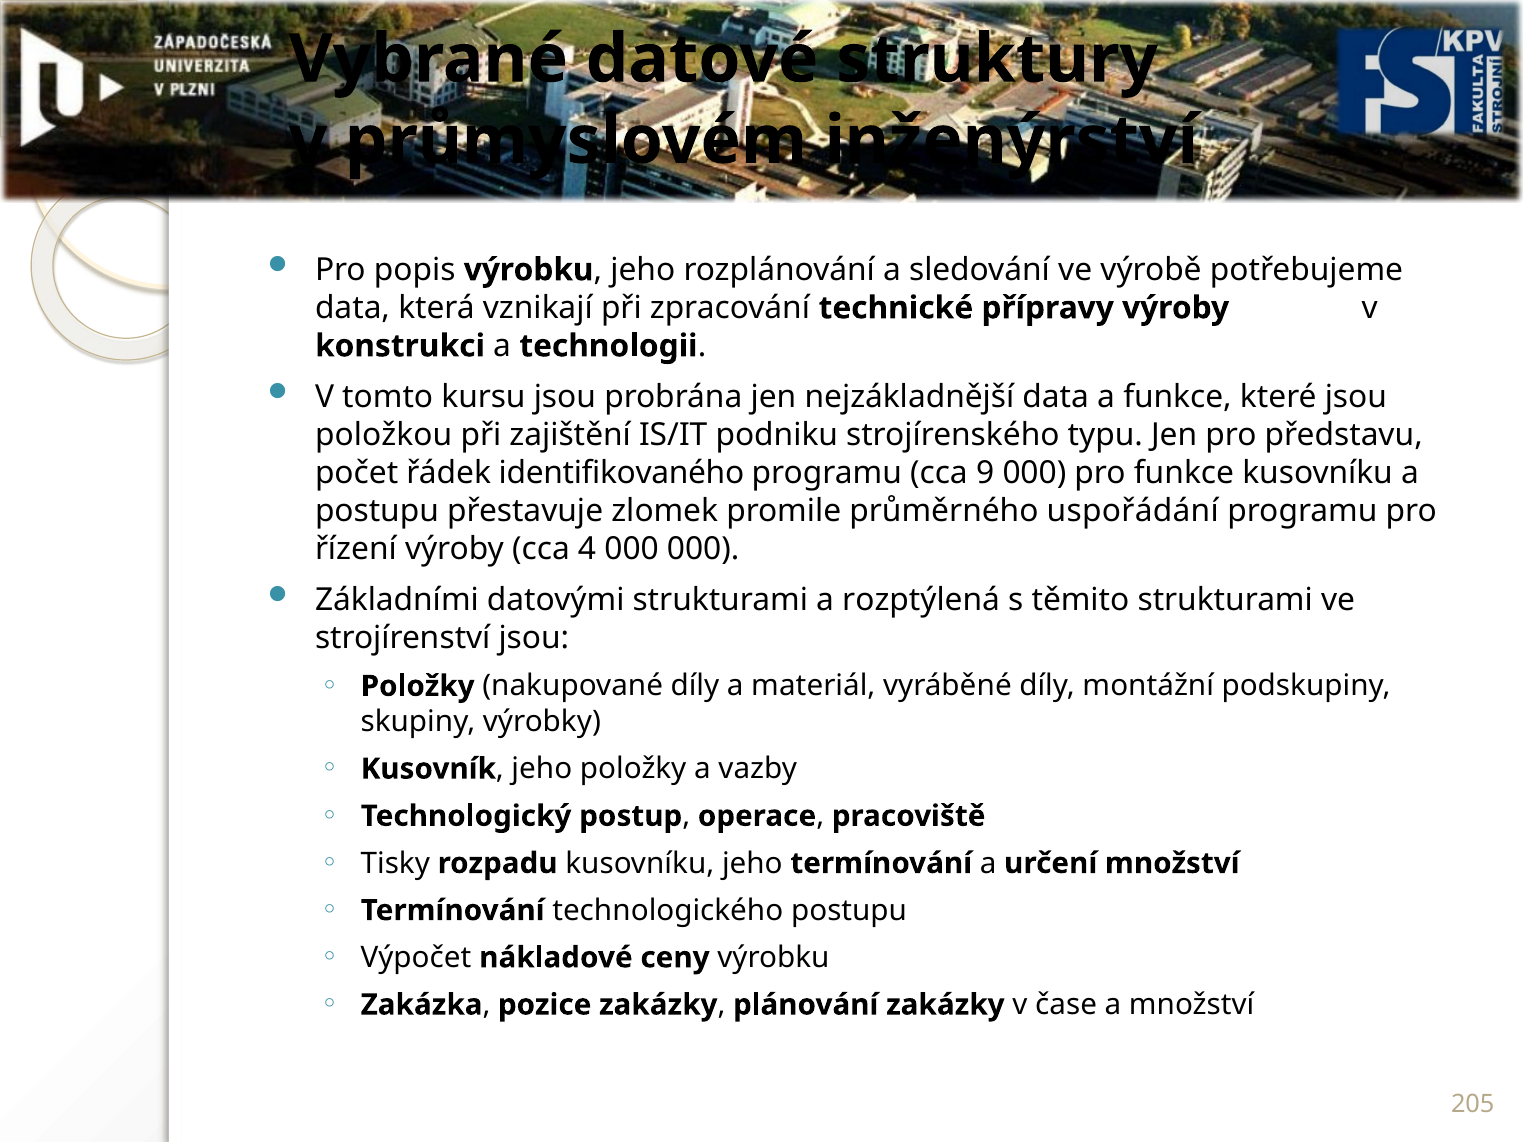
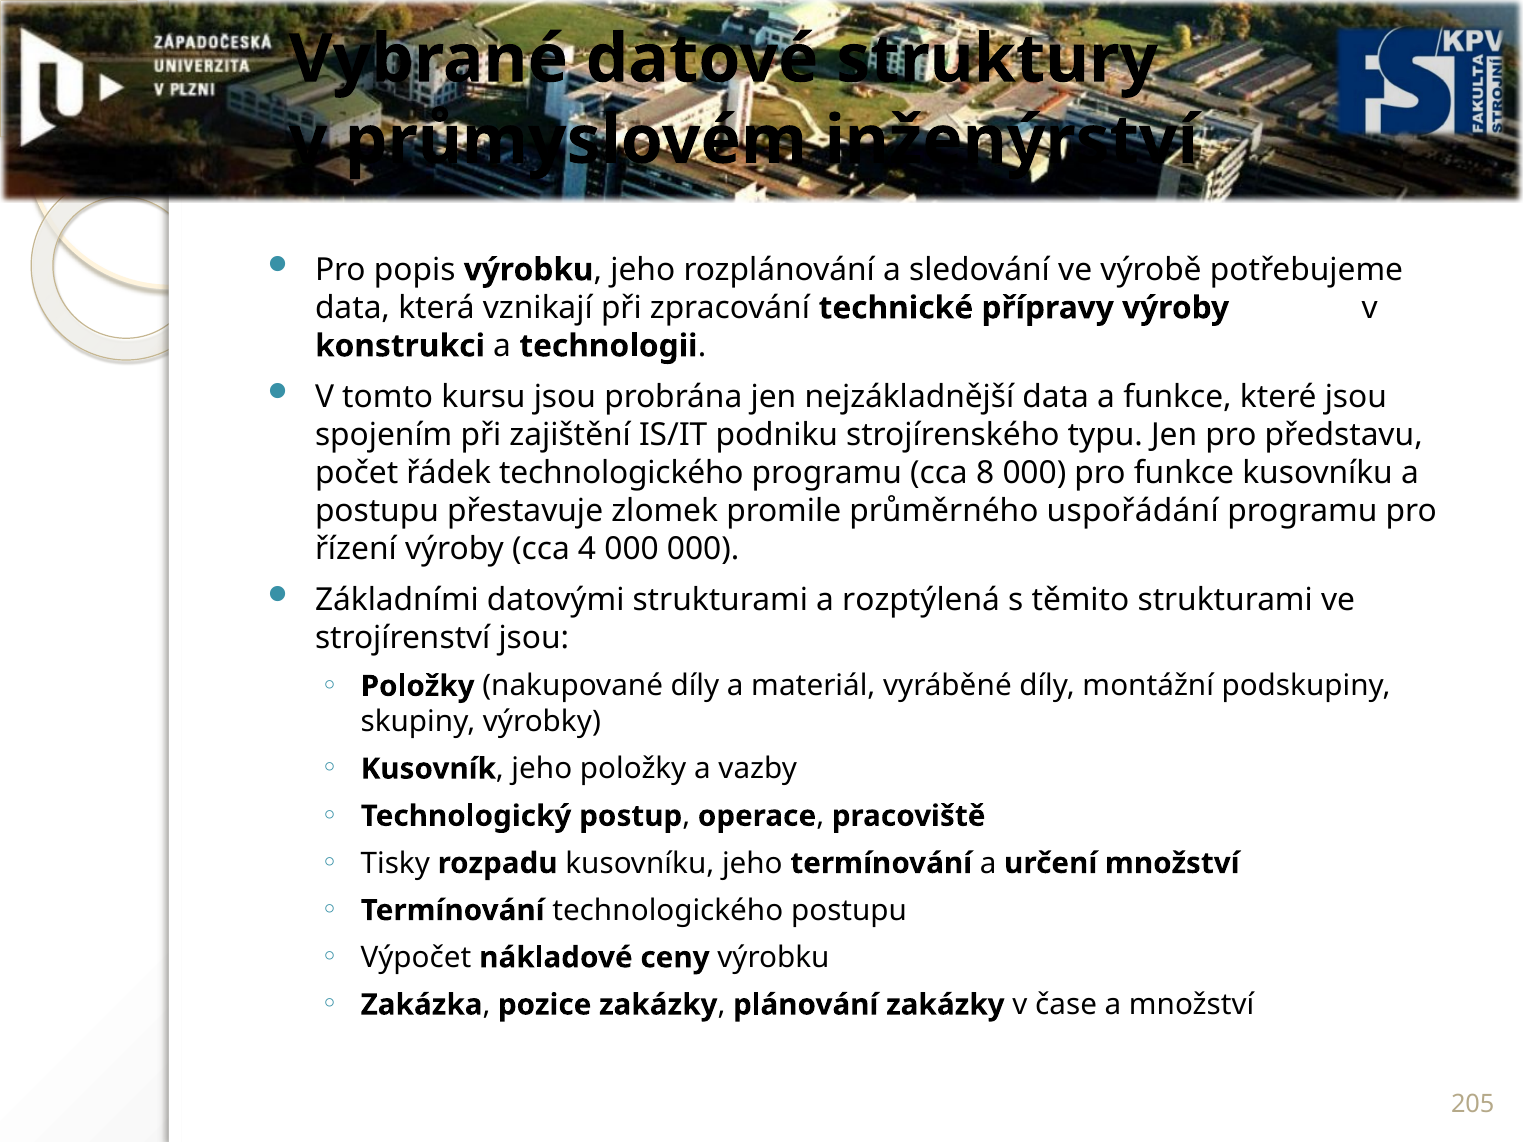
položkou: položkou -> spojením (384, 435)
řádek identifikovaného: identifikovaného -> technologického (621, 473)
9: 9 -> 8 (985, 473)
